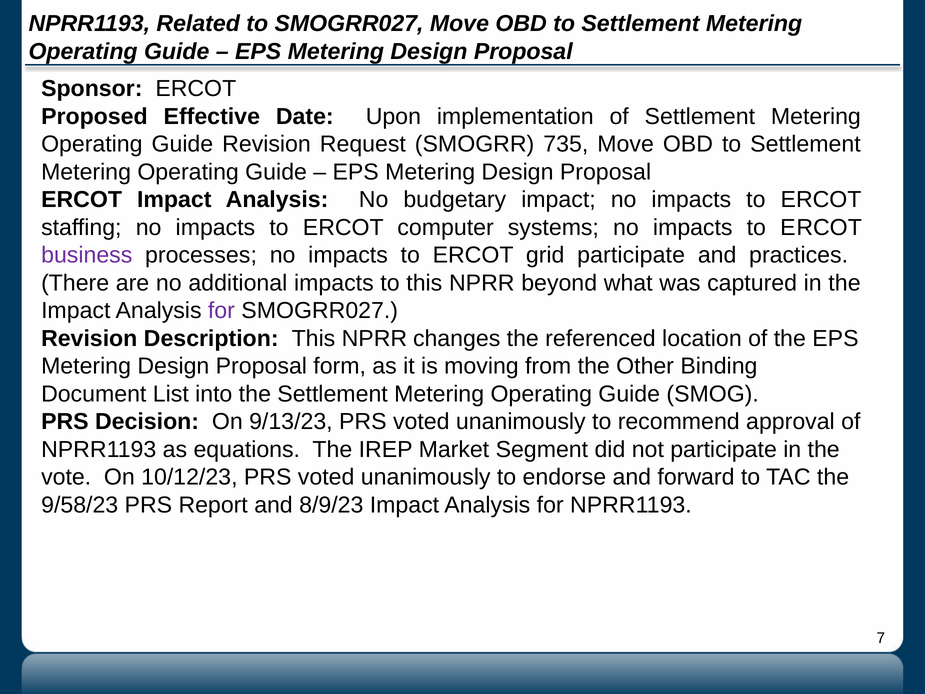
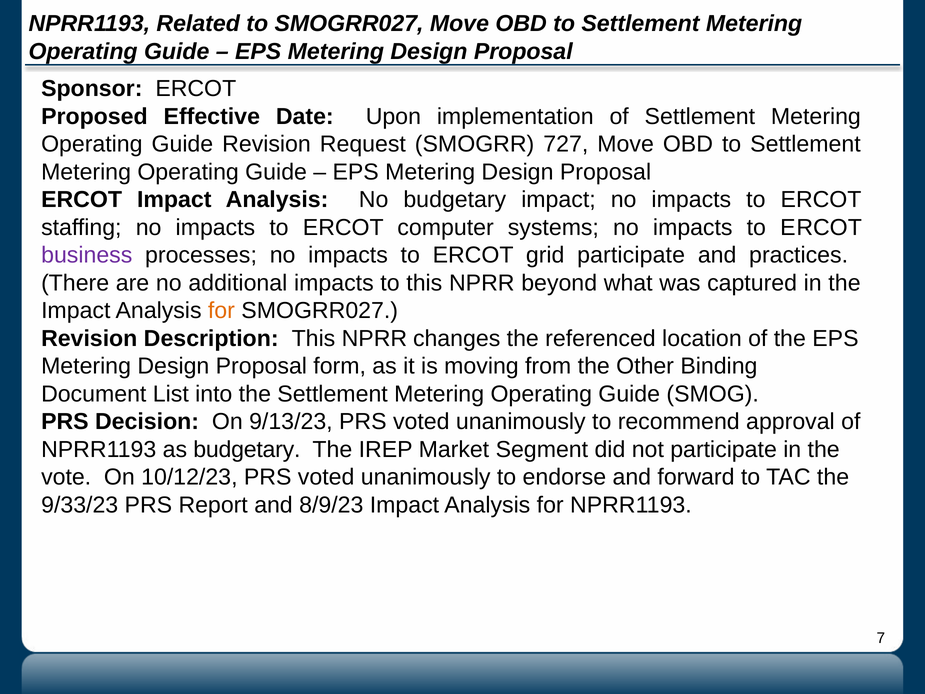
735: 735 -> 727 (566, 144)
for colour: purple -> orange (221, 311)
as equations: equations -> budgetary (247, 449)
9/58/23: 9/58/23 -> 9/33/23 (80, 505)
